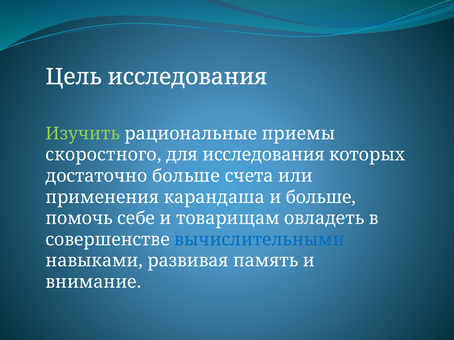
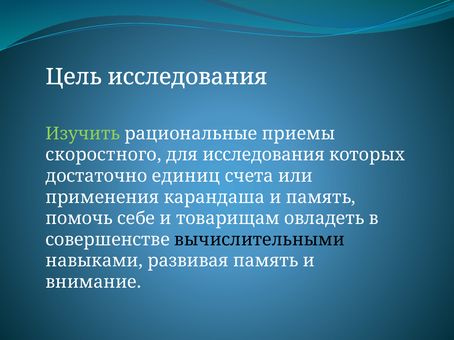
достаточно больше: больше -> единиц (186, 176)
и больше: больше -> память (321, 197)
вычислительными colour: blue -> black (260, 240)
